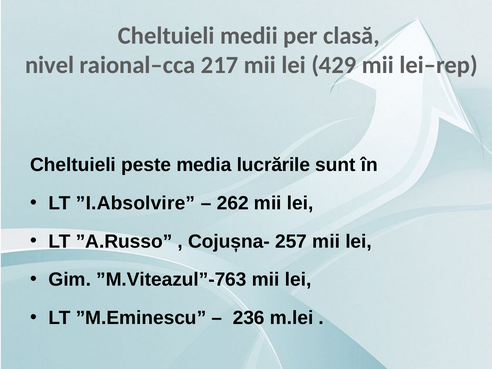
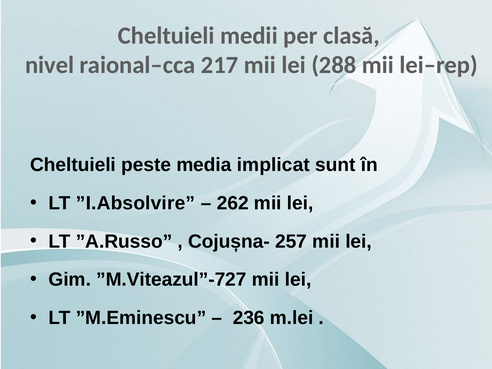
429: 429 -> 288 (334, 65)
lucrările: lucrările -> implicat (273, 165)
”M.Viteazul”-763: ”M.Viteazul”-763 -> ”M.Viteazul”-727 (171, 280)
